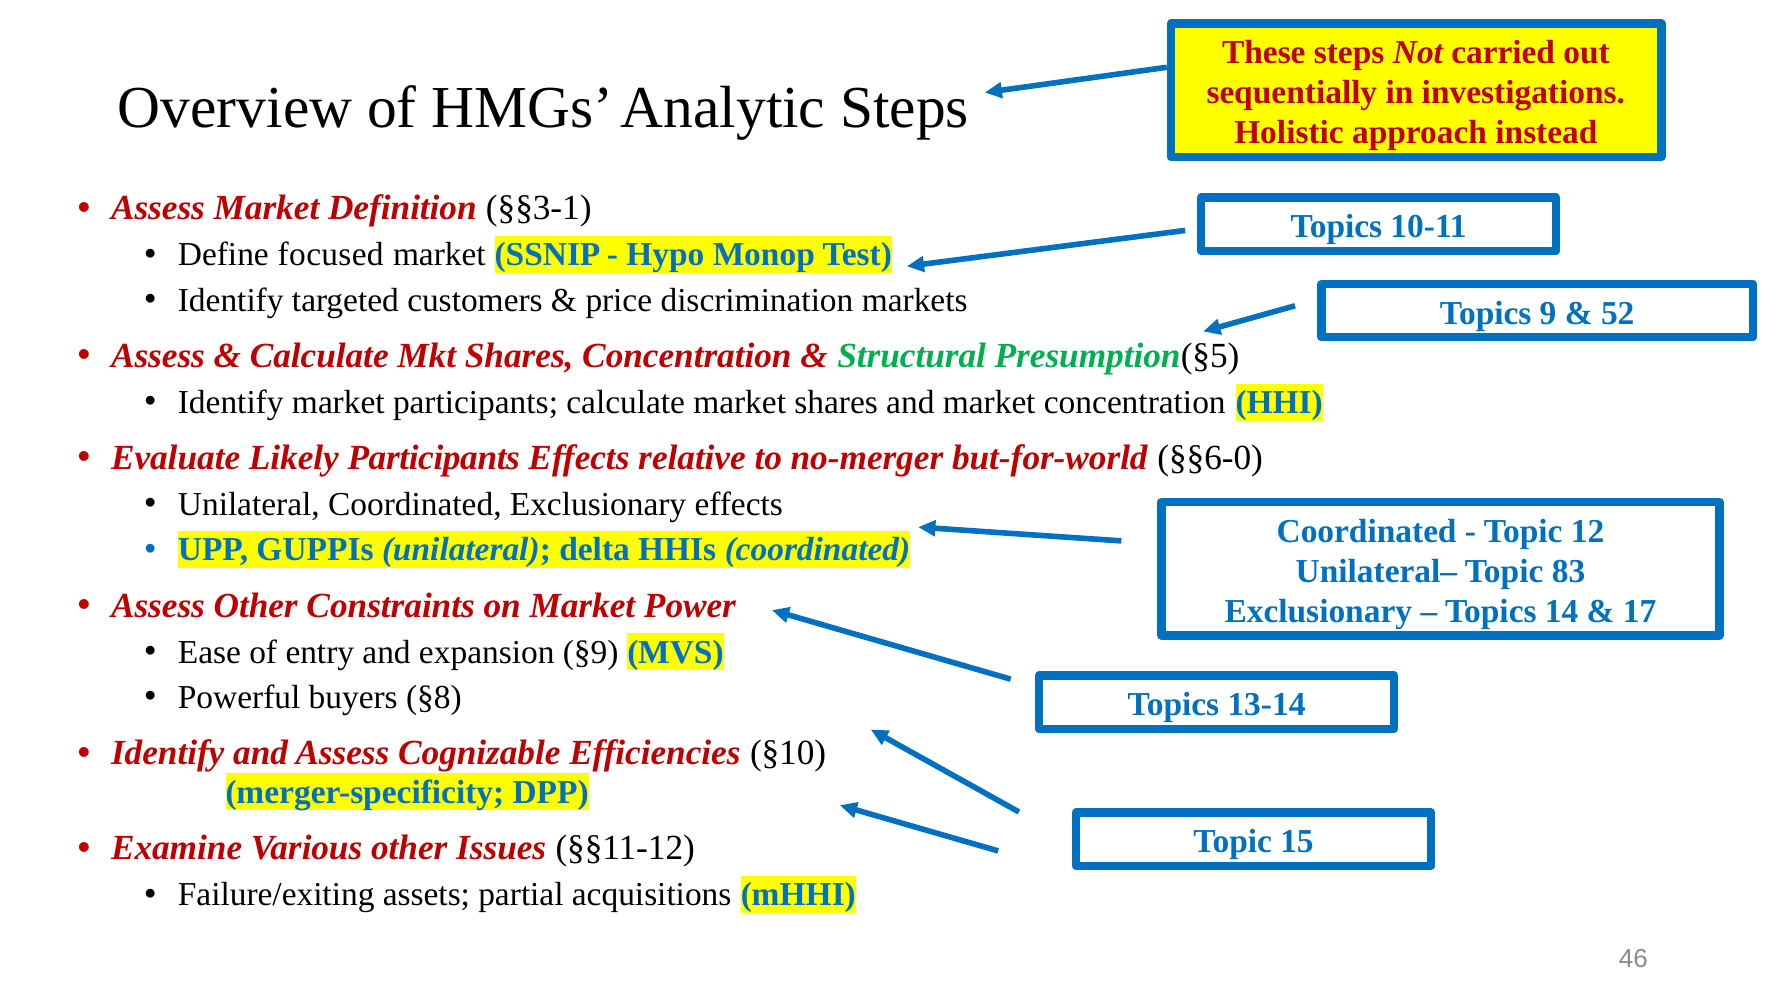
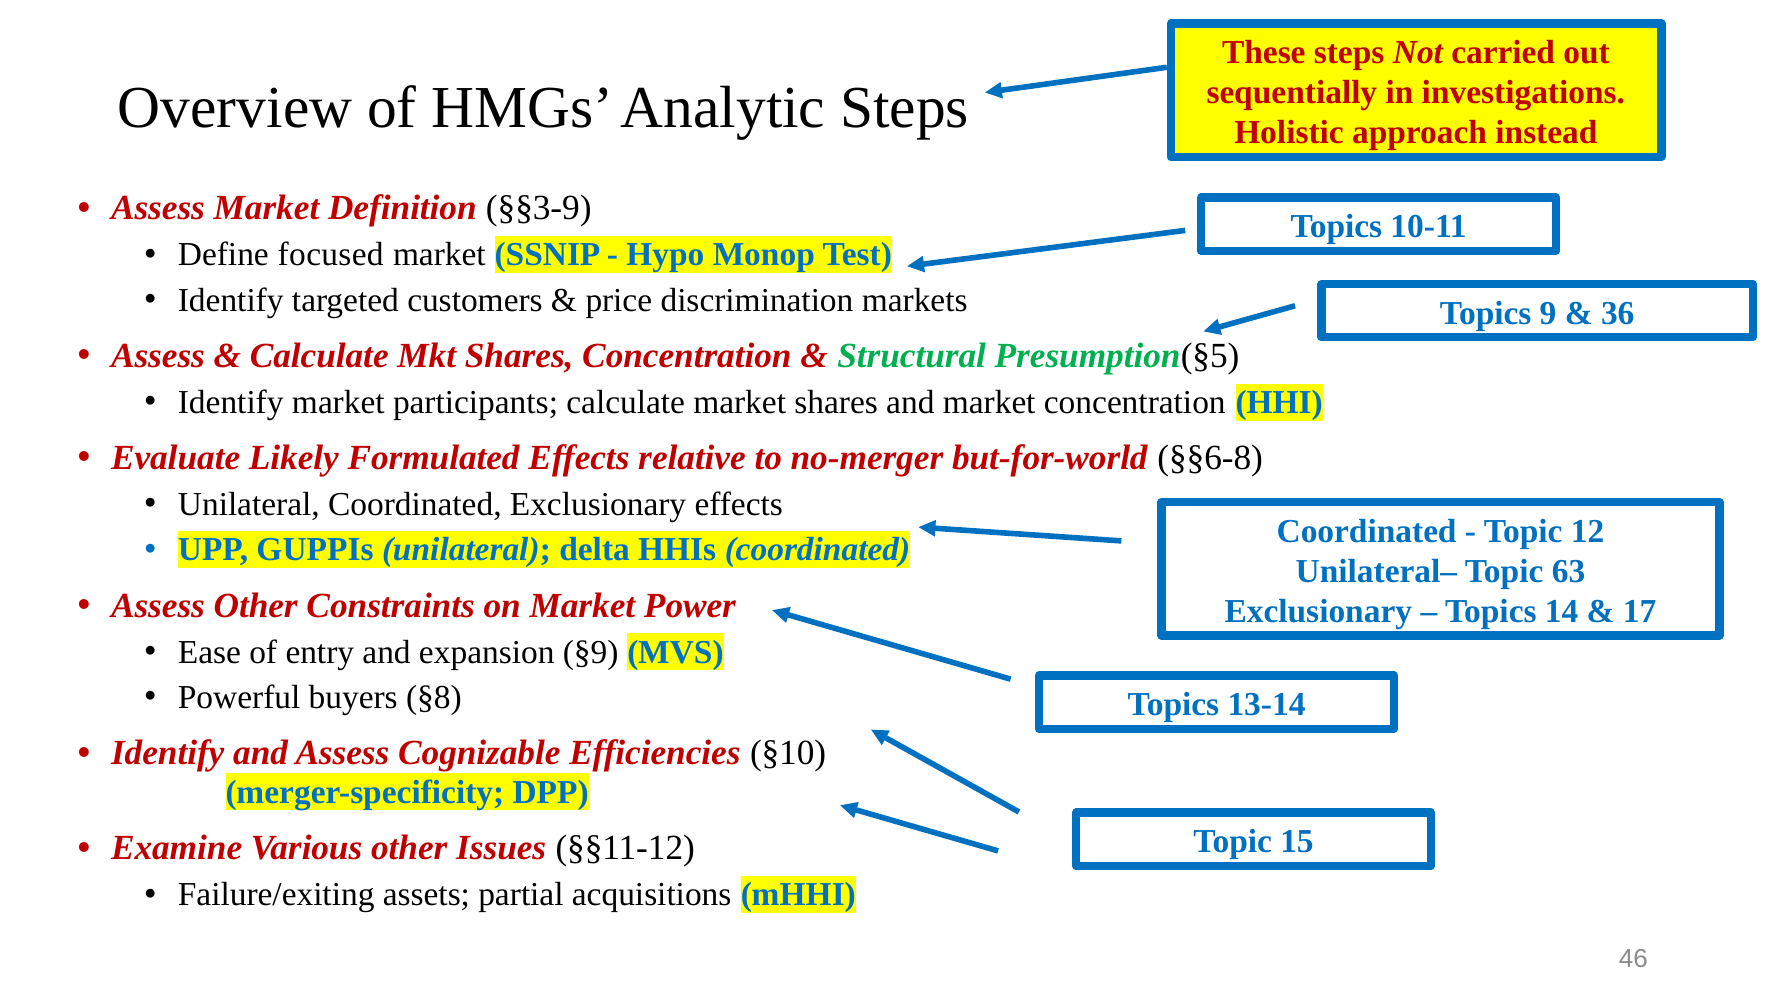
§§3-1: §§3-1 -> §§3-9 (539, 208)
52: 52 -> 36 (1618, 313)
Likely Participants: Participants -> Formulated (434, 458)
§§6-0: §§6-0 -> §§6-8 (1210, 458)
83: 83 -> 63 (1569, 571)
